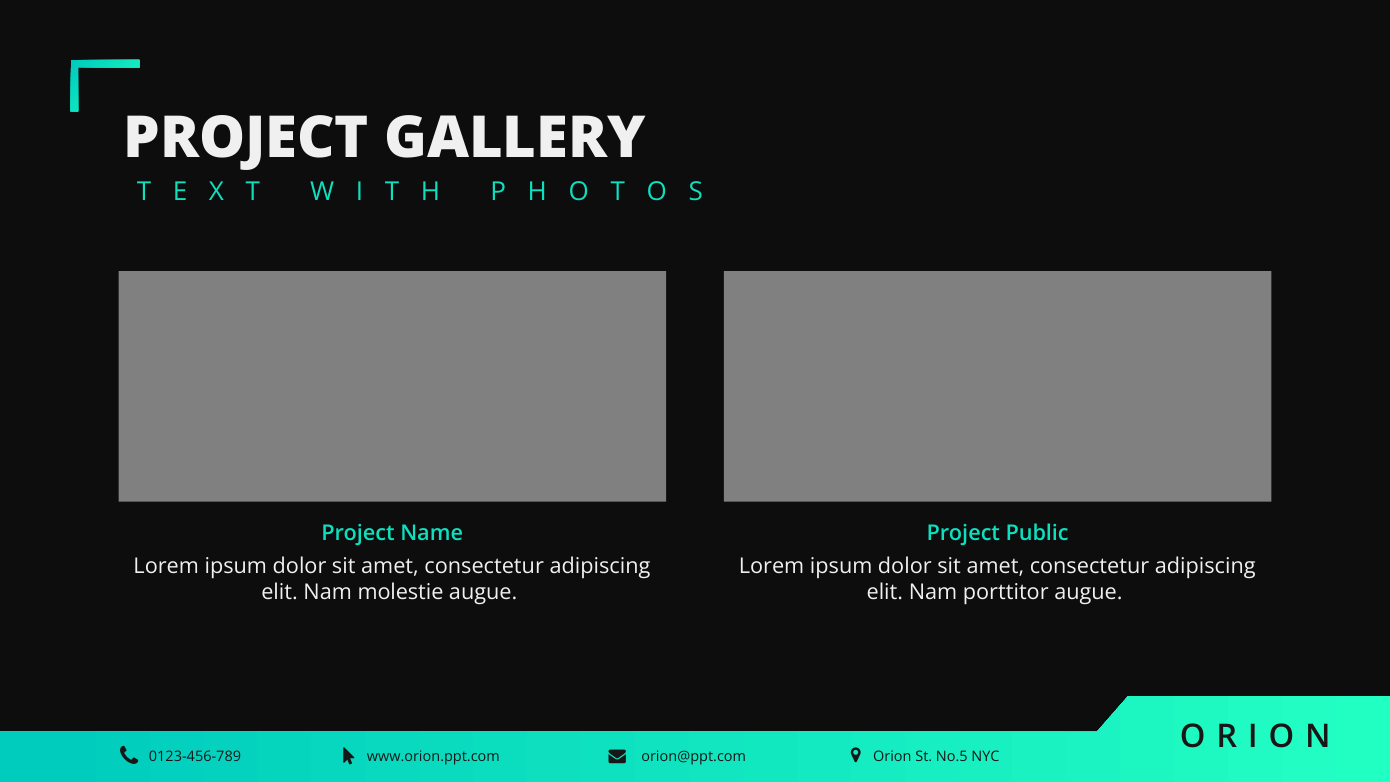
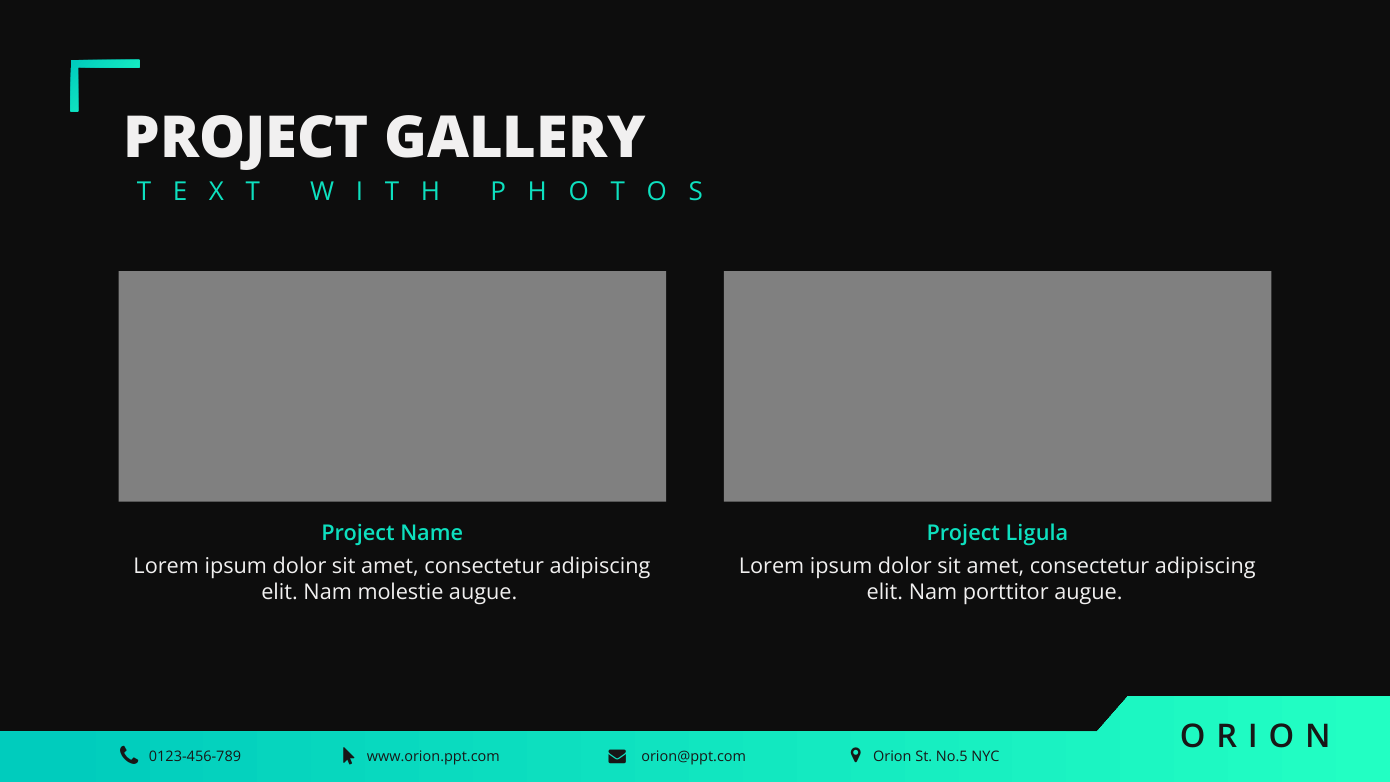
Public: Public -> Ligula (1037, 534)
